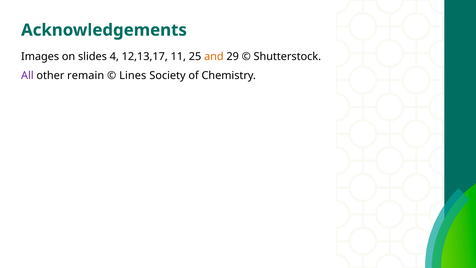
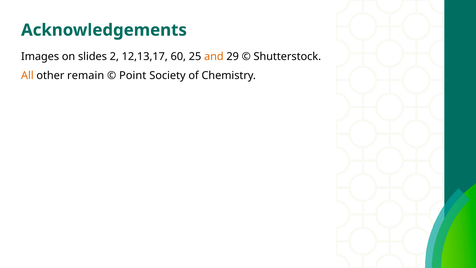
4: 4 -> 2 (114, 56)
11: 11 -> 60 (178, 56)
All colour: purple -> orange (27, 76)
Lines: Lines -> Point (133, 76)
